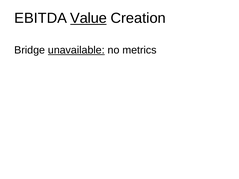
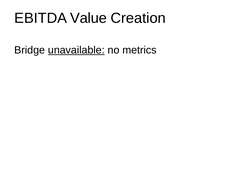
Value underline: present -> none (88, 18)
